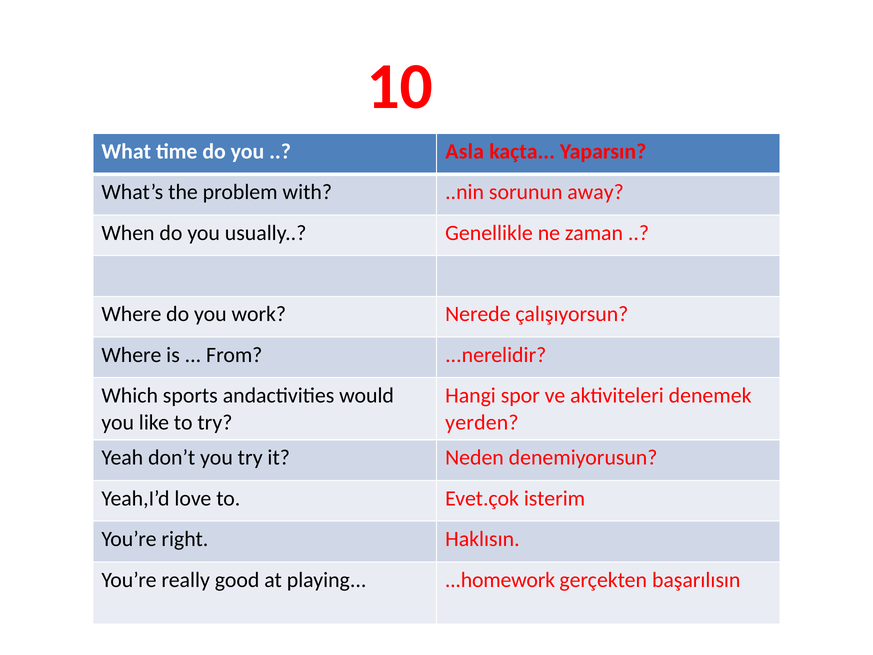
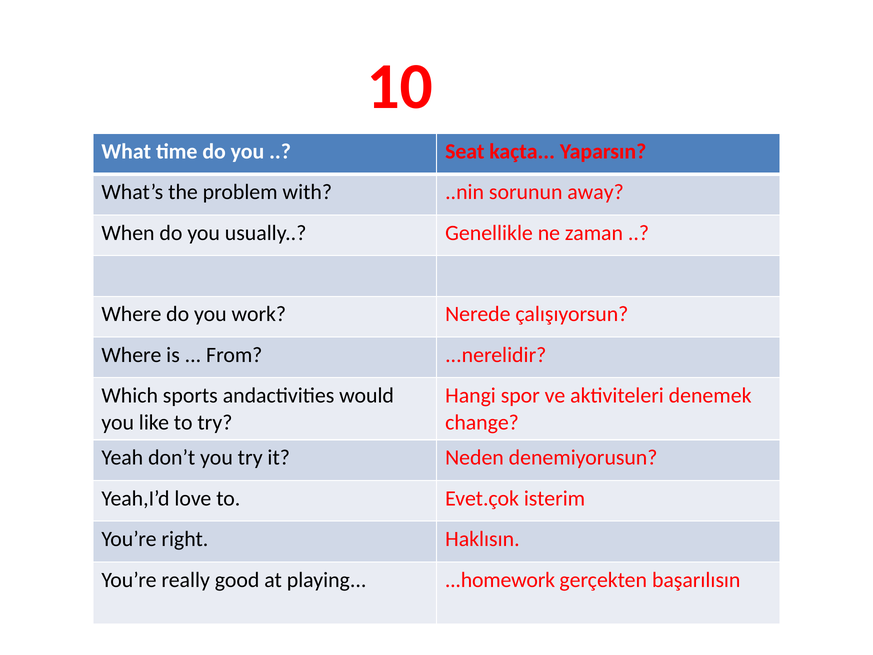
Asla: Asla -> Seat (465, 151)
yerden: yerden -> change (482, 422)
